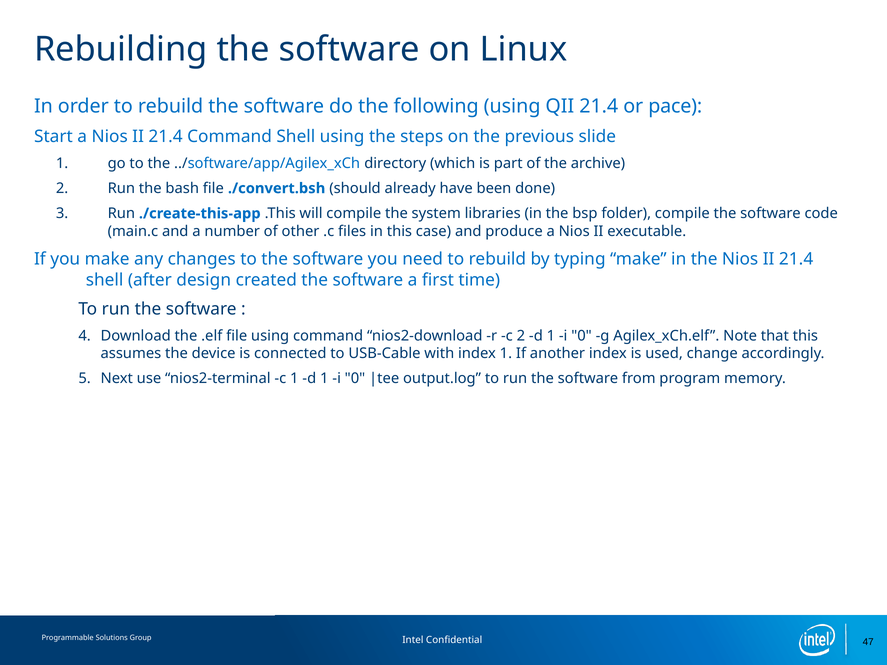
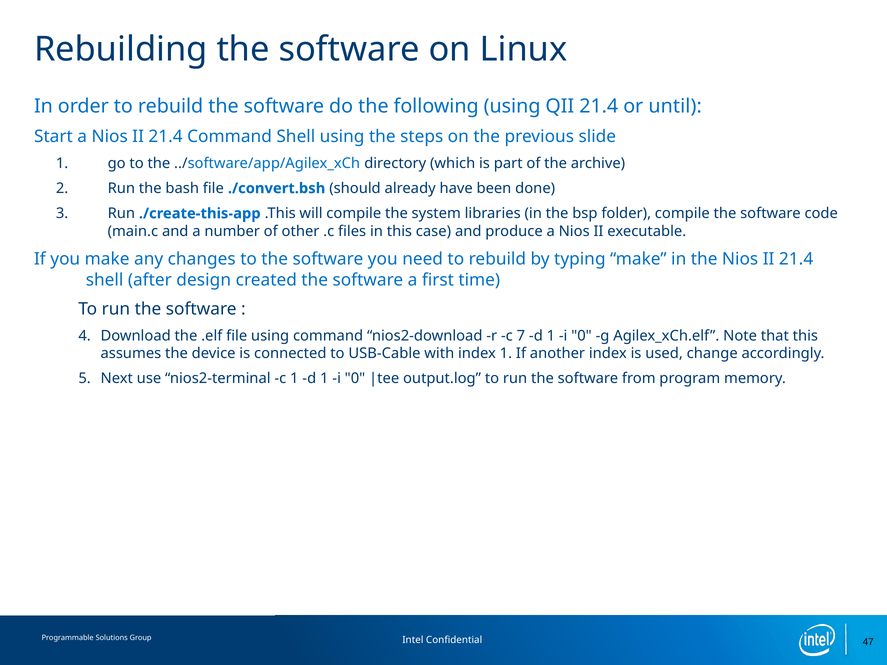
pace: pace -> until (675, 106)
c 2: 2 -> 7 (521, 336)
